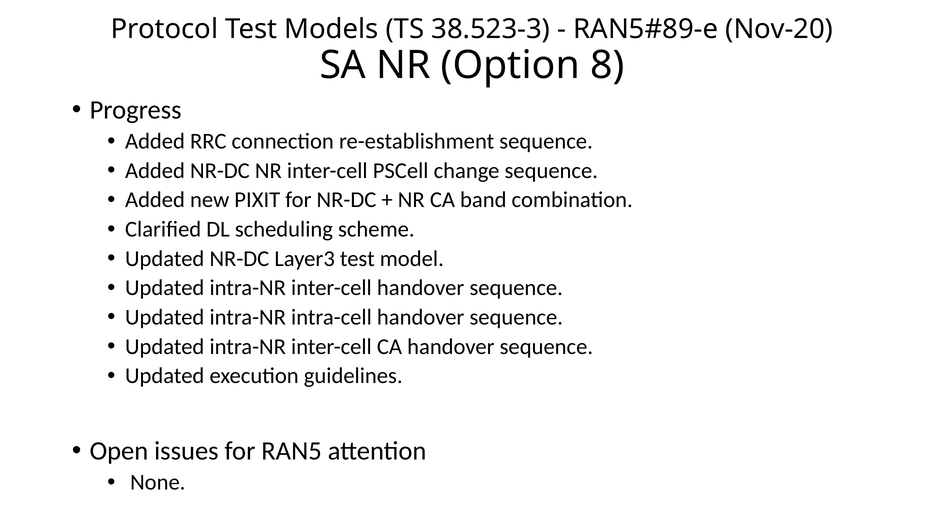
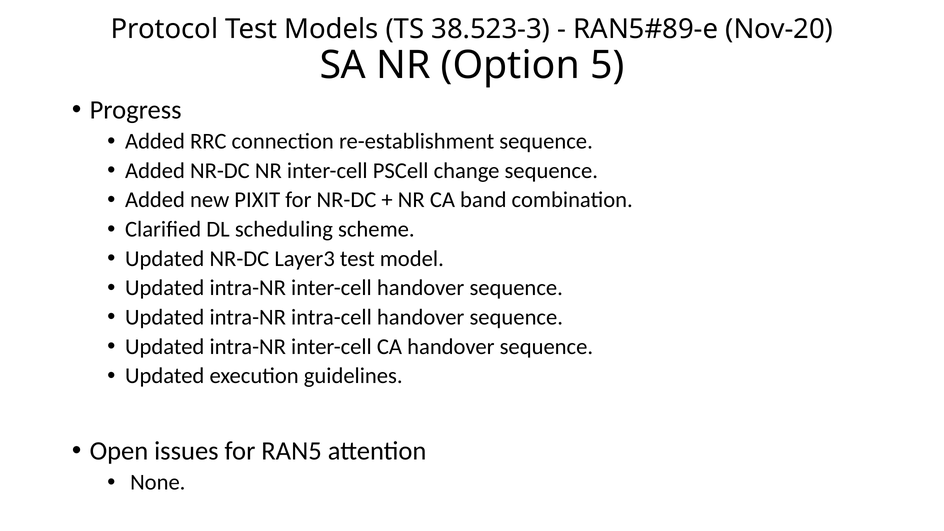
8: 8 -> 5 (607, 65)
